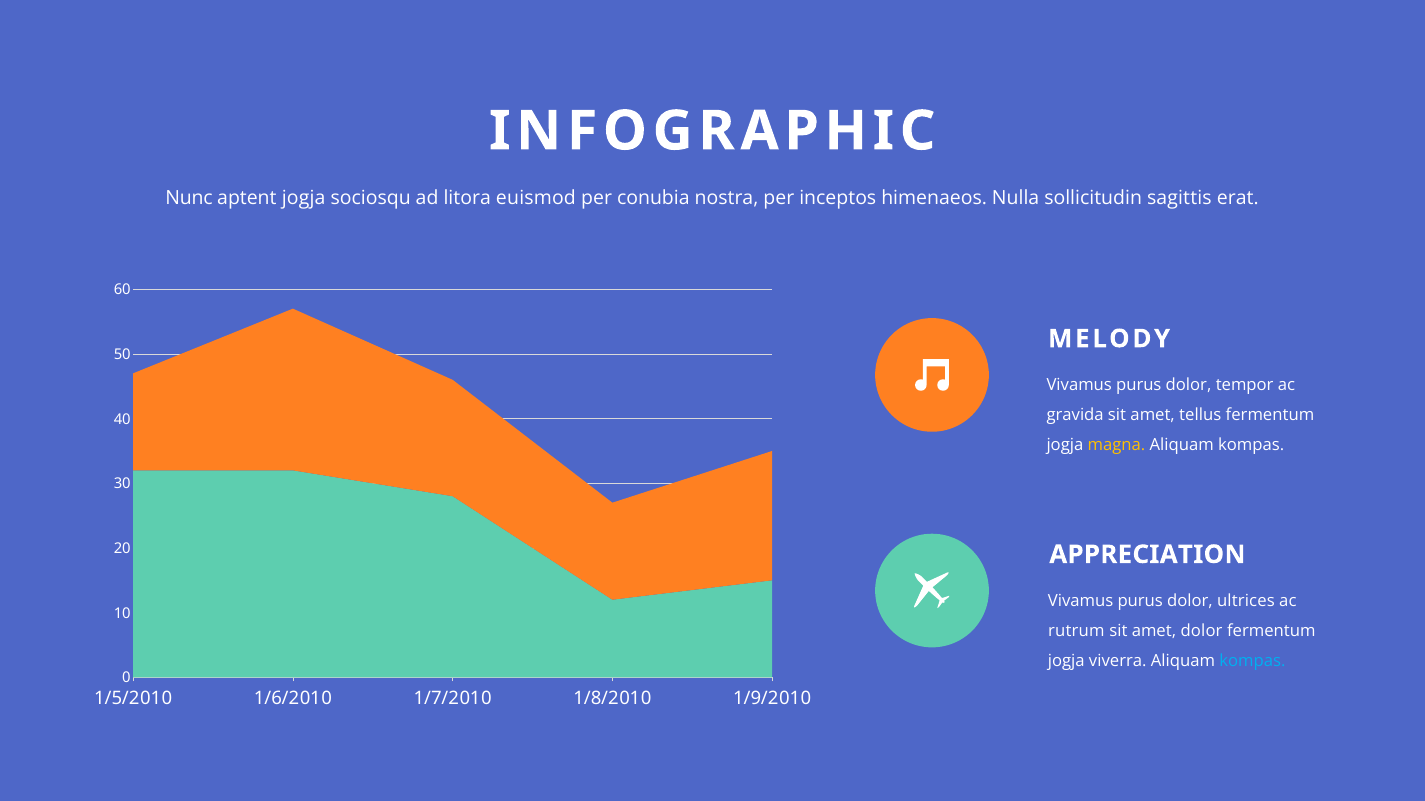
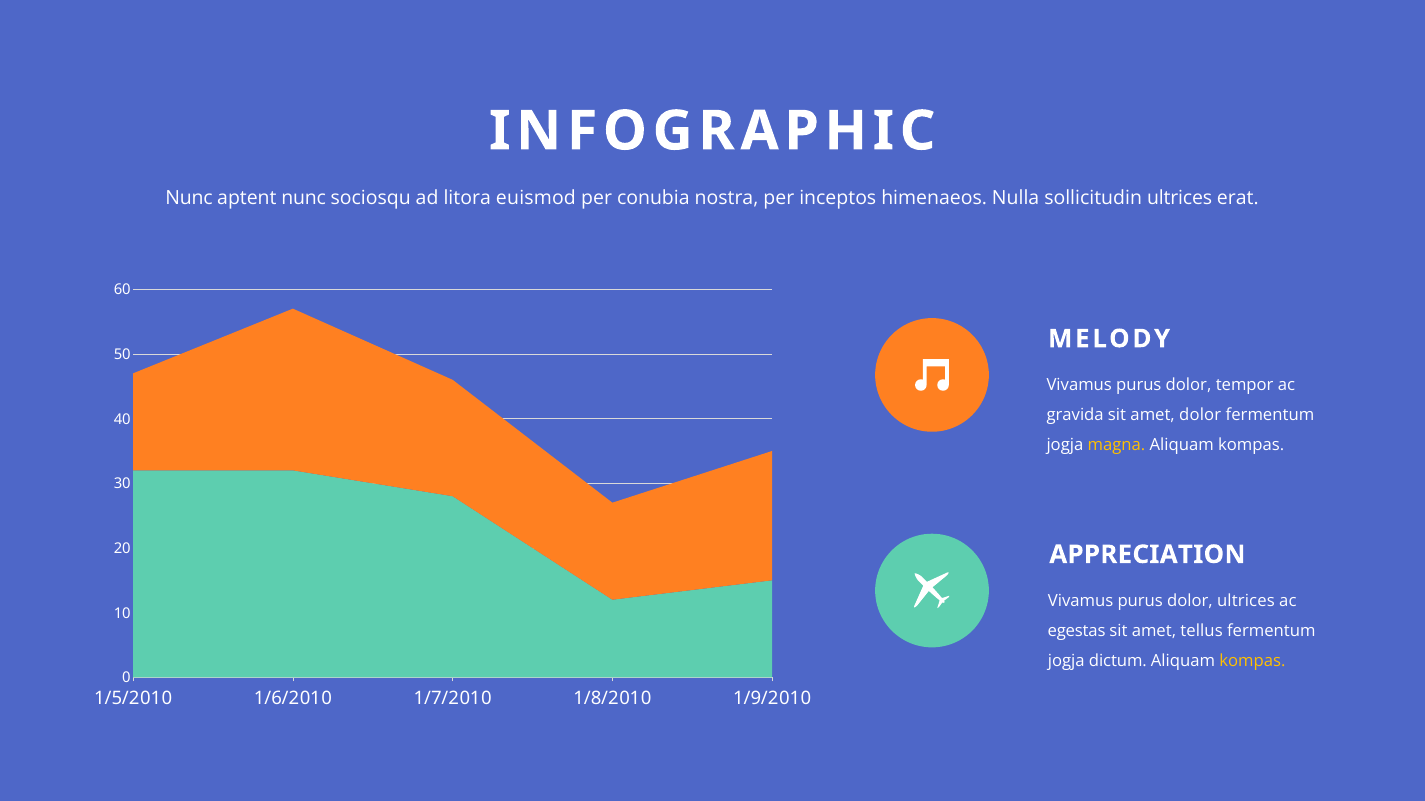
aptent jogja: jogja -> nunc (304, 198)
sollicitudin sagittis: sagittis -> ultrices (1180, 198)
amet tellus: tellus -> dolor (1200, 415)
rutrum: rutrum -> egestas (1077, 631)
amet dolor: dolor -> tellus (1202, 631)
viverra: viverra -> dictum (1118, 661)
kompas colour: light blue -> yellow (1252, 661)
